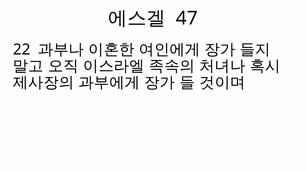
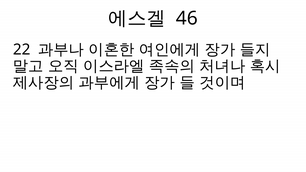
47: 47 -> 46 (187, 18)
